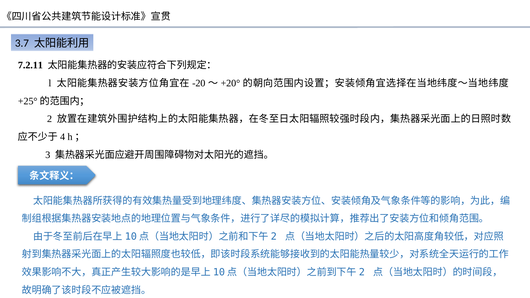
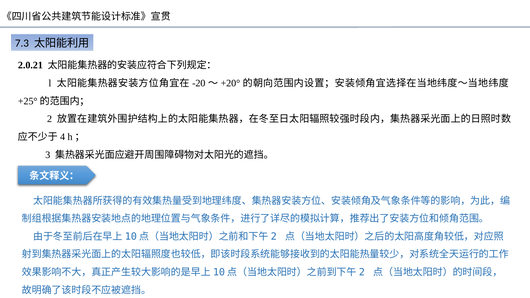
3.7: 3.7 -> 7.3 (22, 43)
7.2.11: 7.2.11 -> 2.0.21 (30, 65)
